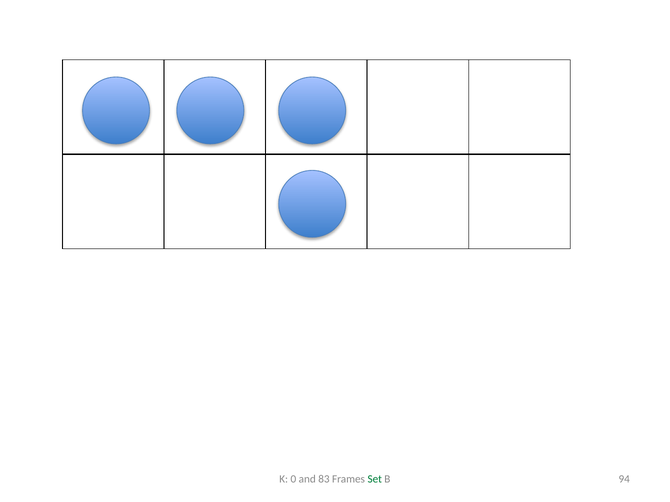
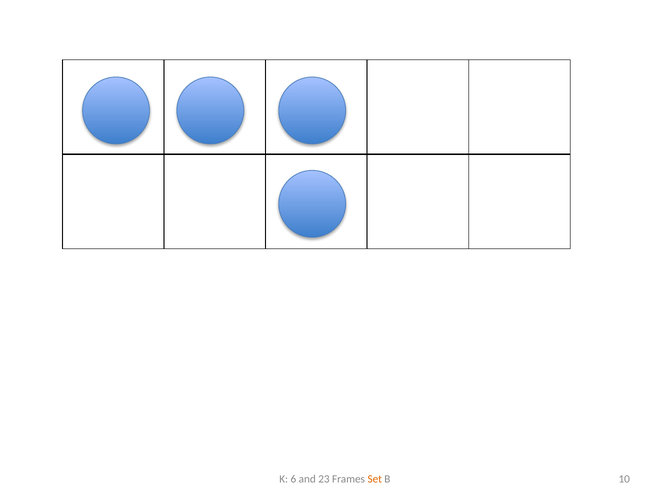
0: 0 -> 6 (293, 480)
83: 83 -> 23 (324, 480)
Set colour: green -> orange (375, 480)
94: 94 -> 10 (624, 480)
